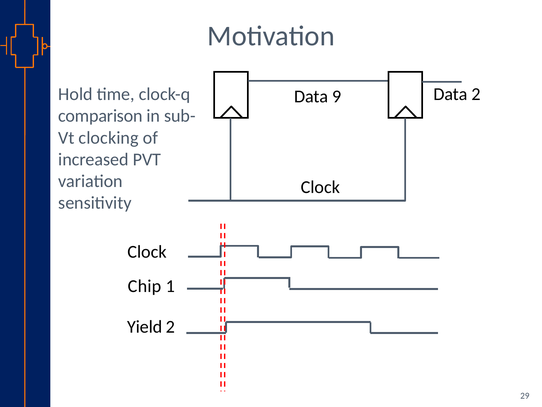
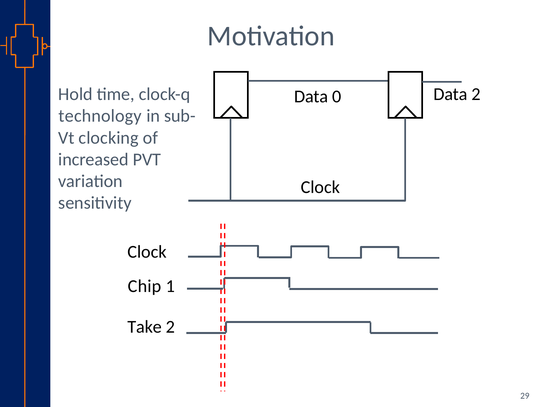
9: 9 -> 0 (337, 96)
comparison: comparison -> technology (100, 116)
Yield: Yield -> Take (145, 326)
